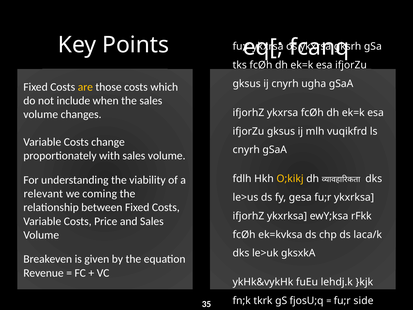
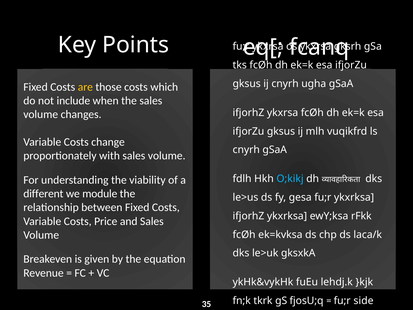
O;kikj colour: yellow -> light blue (290, 179)
relevant: relevant -> different (43, 194)
coming: coming -> module (100, 194)
